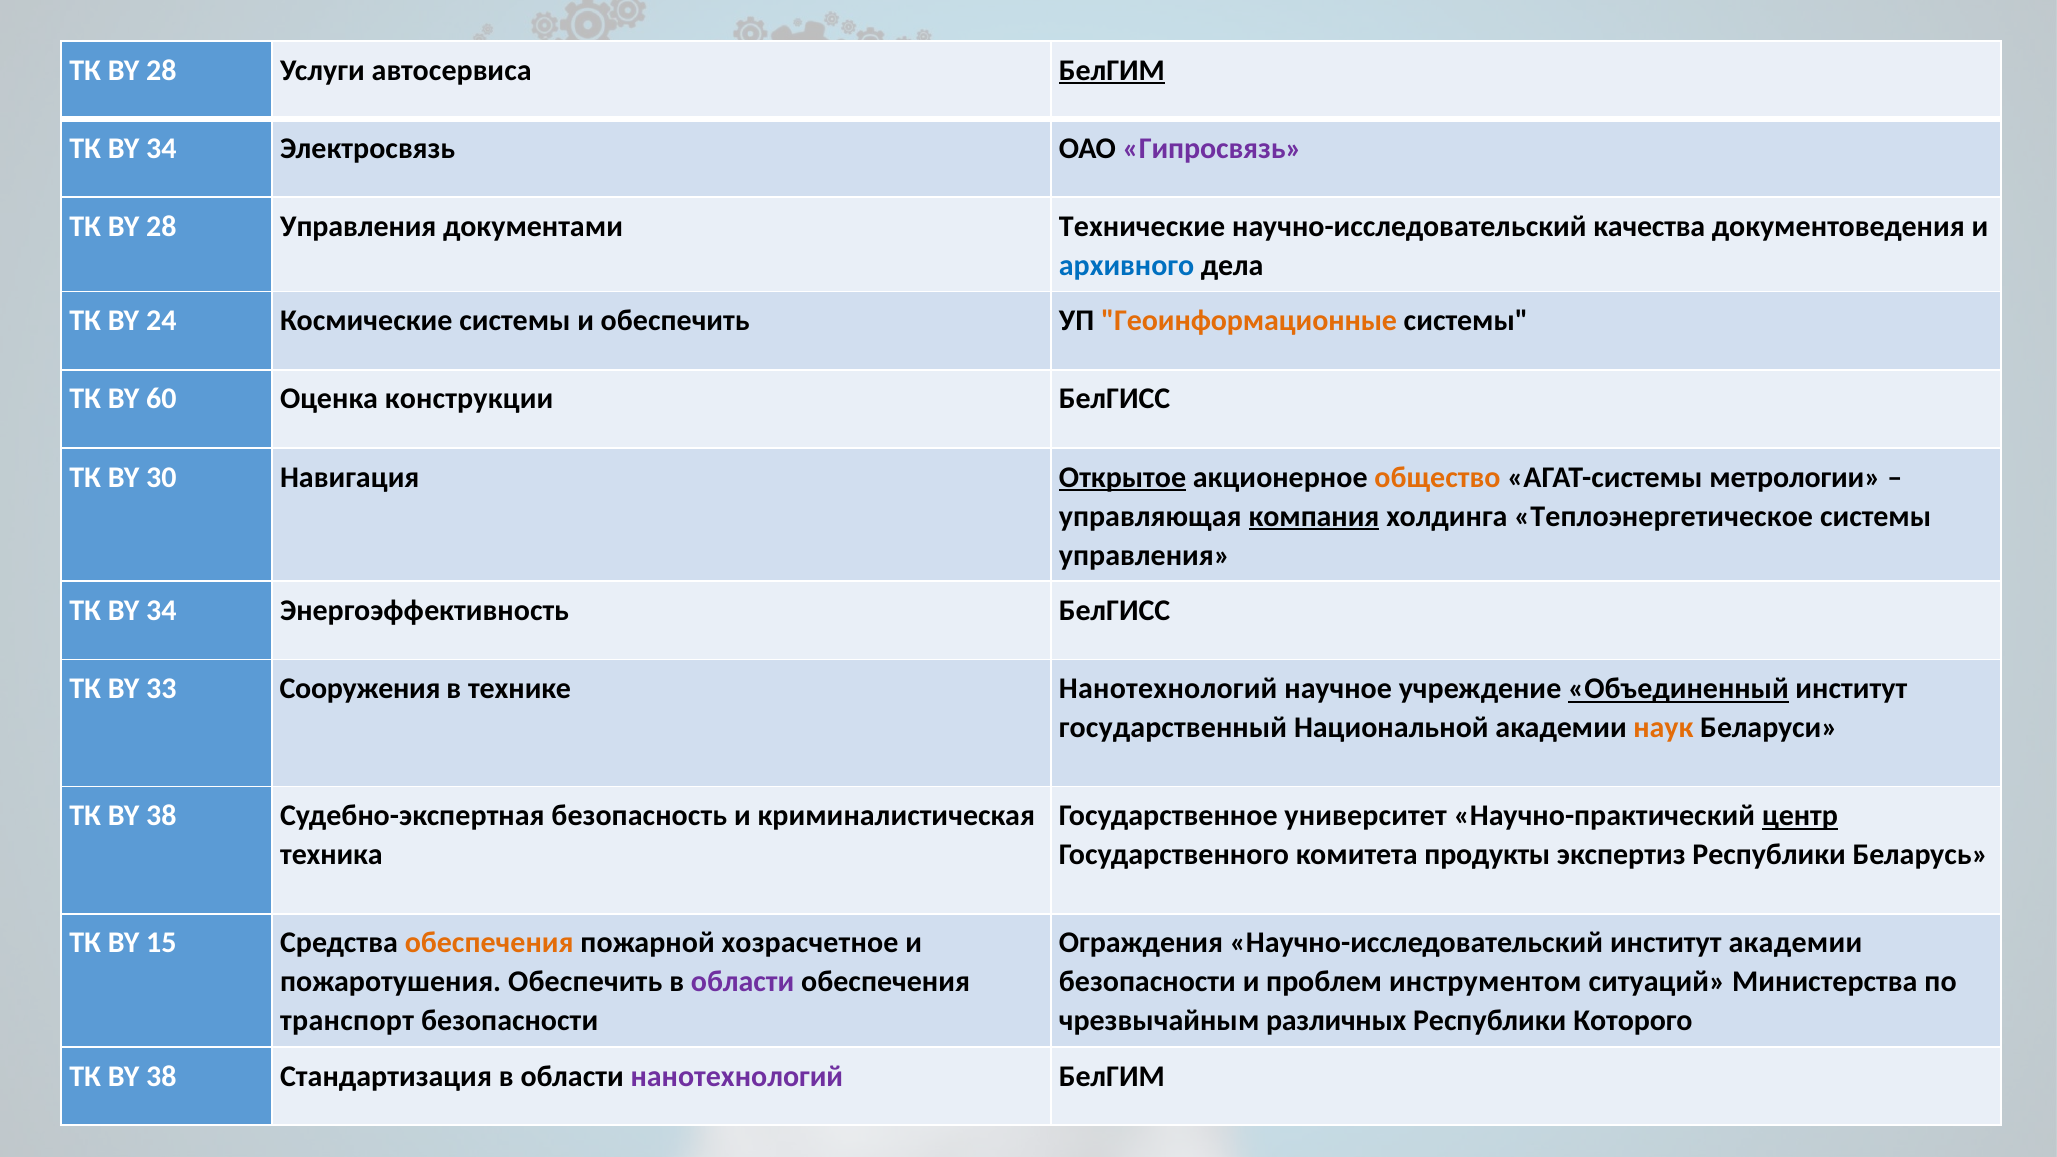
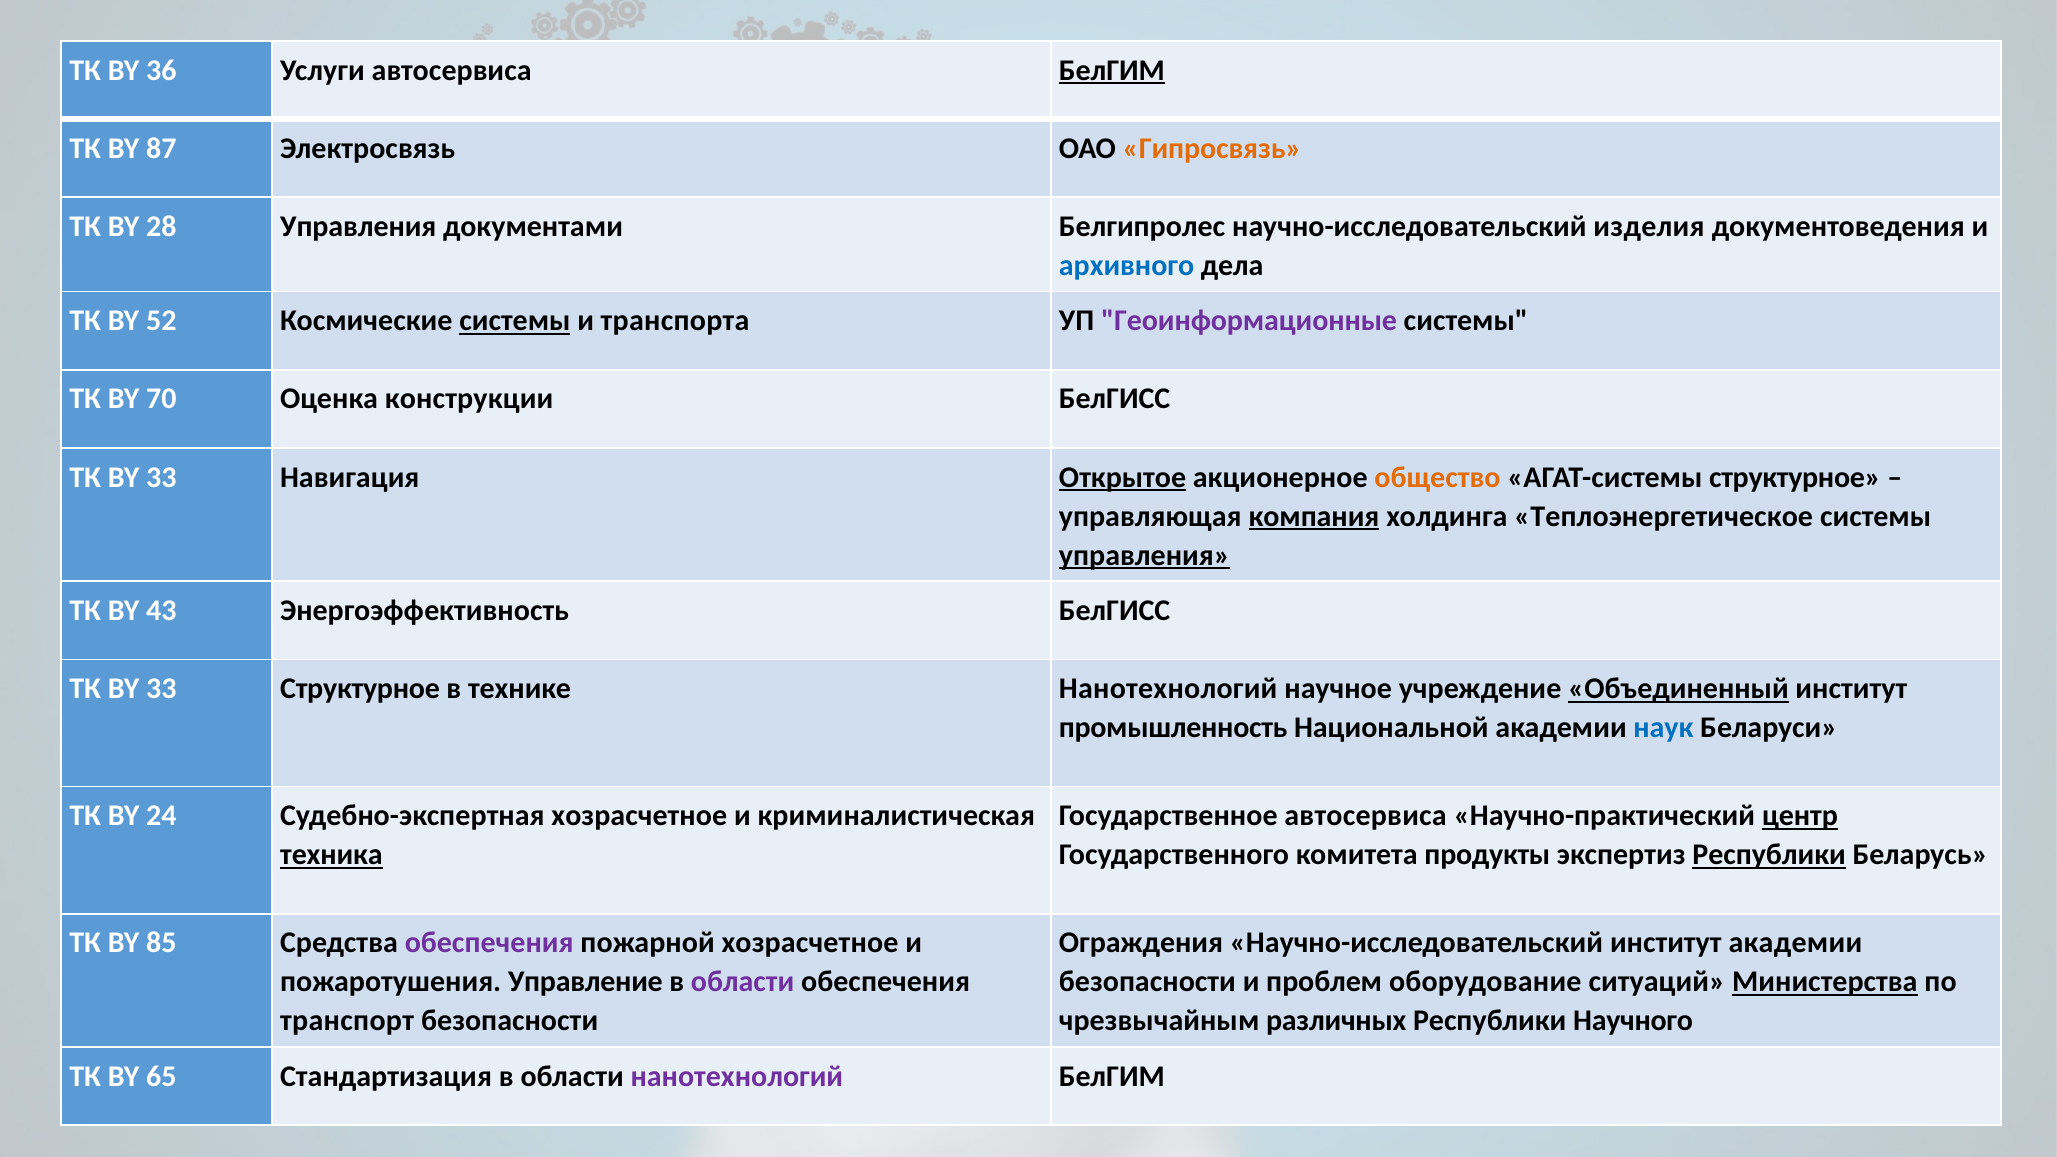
28: 28 -> 36 (161, 70)
34: 34 -> 87 (161, 148)
Гипросвязь colour: purple -> orange (1212, 148)
Технические: Технические -> Белгипролес (1142, 227)
качества: качества -> изделия (1649, 227)
24: 24 -> 52 (161, 321)
системы underline: none -> present (515, 321)
и обеспечить: обеспечить -> транспорта (675, 321)
Геоинформационные colour: orange -> purple (1249, 321)
60: 60 -> 70 (161, 399)
30: 30 -> 33 (161, 477)
АГАТ-системы метрологии: метрологии -> структурное (1795, 477)
управления underline: none -> present (1144, 555)
34: 34 -> 43 (161, 611)
33 Сооружения: Сооружения -> Структурное (360, 689)
государственный: государственный -> промышленность (1173, 728)
наук colour: orange -> blue (1663, 728)
38: 38 -> 24 (161, 816)
Судебно-экспертная безопасность: безопасность -> хозрасчетное (639, 816)
Государственное университет: университет -> автосервиса (1366, 816)
техника underline: none -> present (331, 855)
Республики underline: none -> present (1769, 855)
15: 15 -> 85 (161, 943)
обеспечения colour: orange -> purple (489, 943)
пожаротушения Обеспечить: Обеспечить -> Управление (585, 982)
инструментом: инструментом -> оборудование (1485, 982)
Министерства underline: none -> present (1825, 982)
Которого: Которого -> Научного (1633, 1021)
38: 38 -> 65 (161, 1076)
